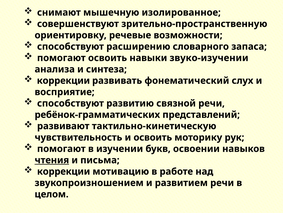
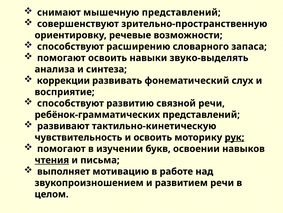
мышечную изолированное: изолированное -> представлений (181, 12)
звуко-изучении: звуко-изучении -> звуко-выделять (209, 58)
рук underline: none -> present (234, 137)
коррекции: коррекции -> выполняет (64, 171)
